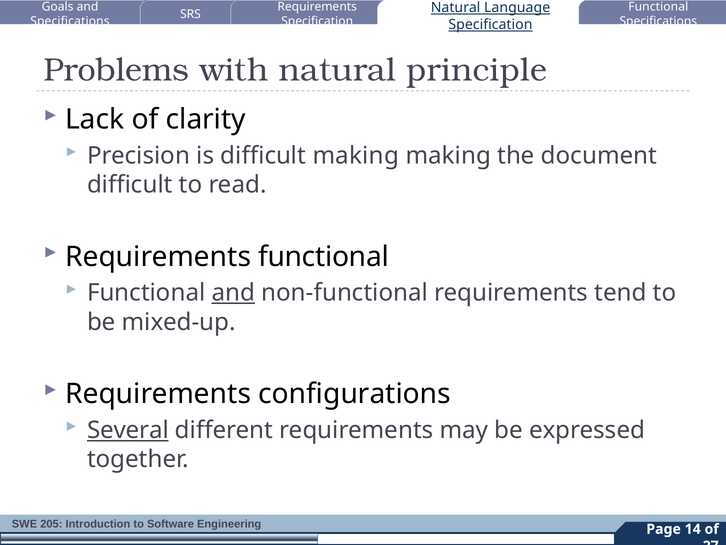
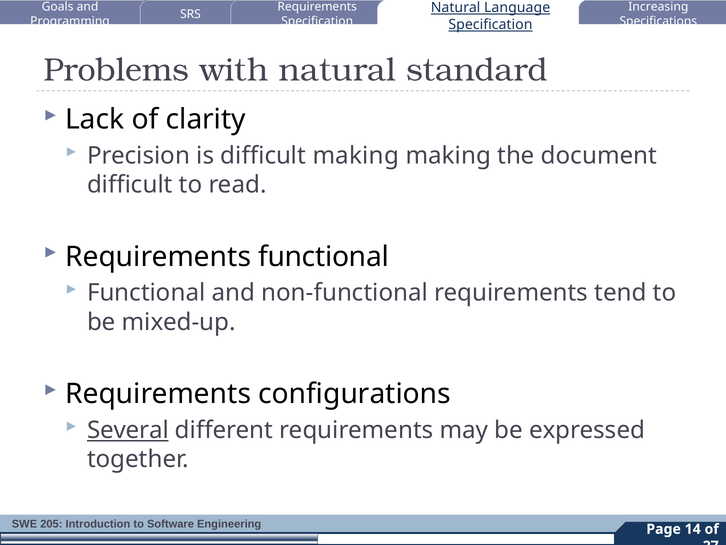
Functional: Functional -> Increasing (658, 7)
Specifications: Specifications -> Programming (70, 21)
principle: principle -> standard (477, 70)
and underline: present -> none (233, 293)
